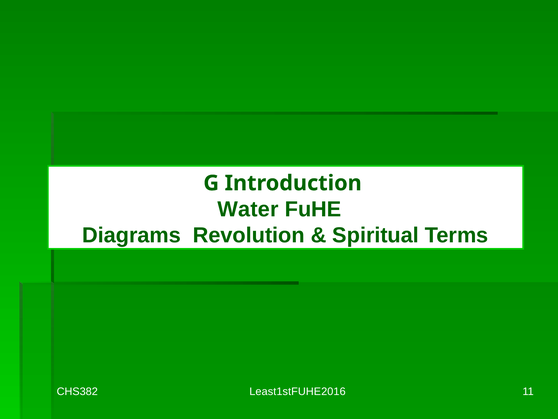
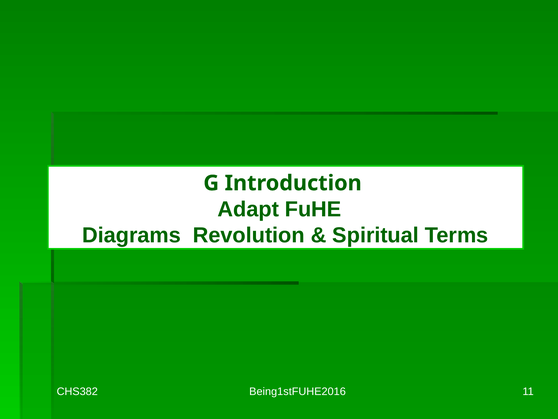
Water: Water -> Adapt (248, 209)
Least1stFUHE2016: Least1stFUHE2016 -> Being1stFUHE2016 (298, 391)
